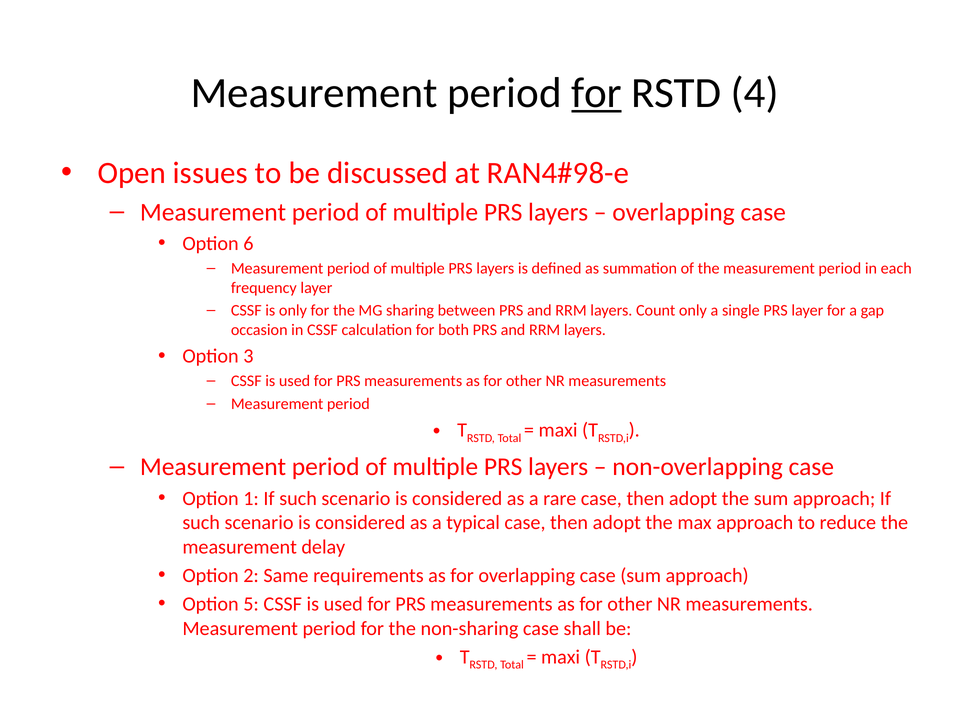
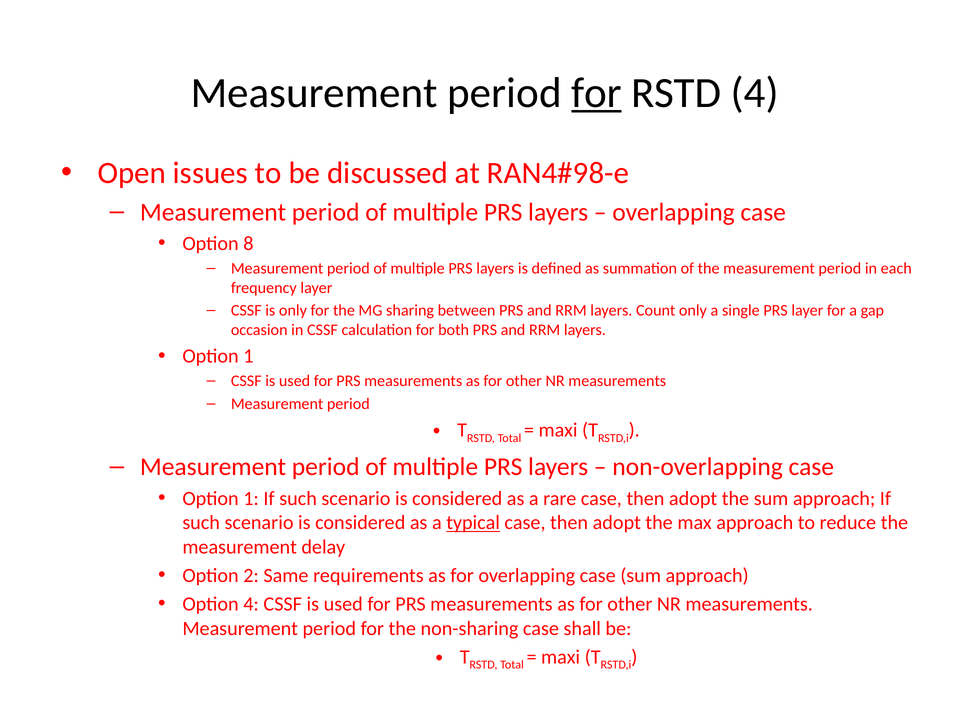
6: 6 -> 8 (248, 243)
3: 3 -> 1 (248, 356)
typical underline: none -> present (473, 522)
Option 5: 5 -> 4 (251, 604)
